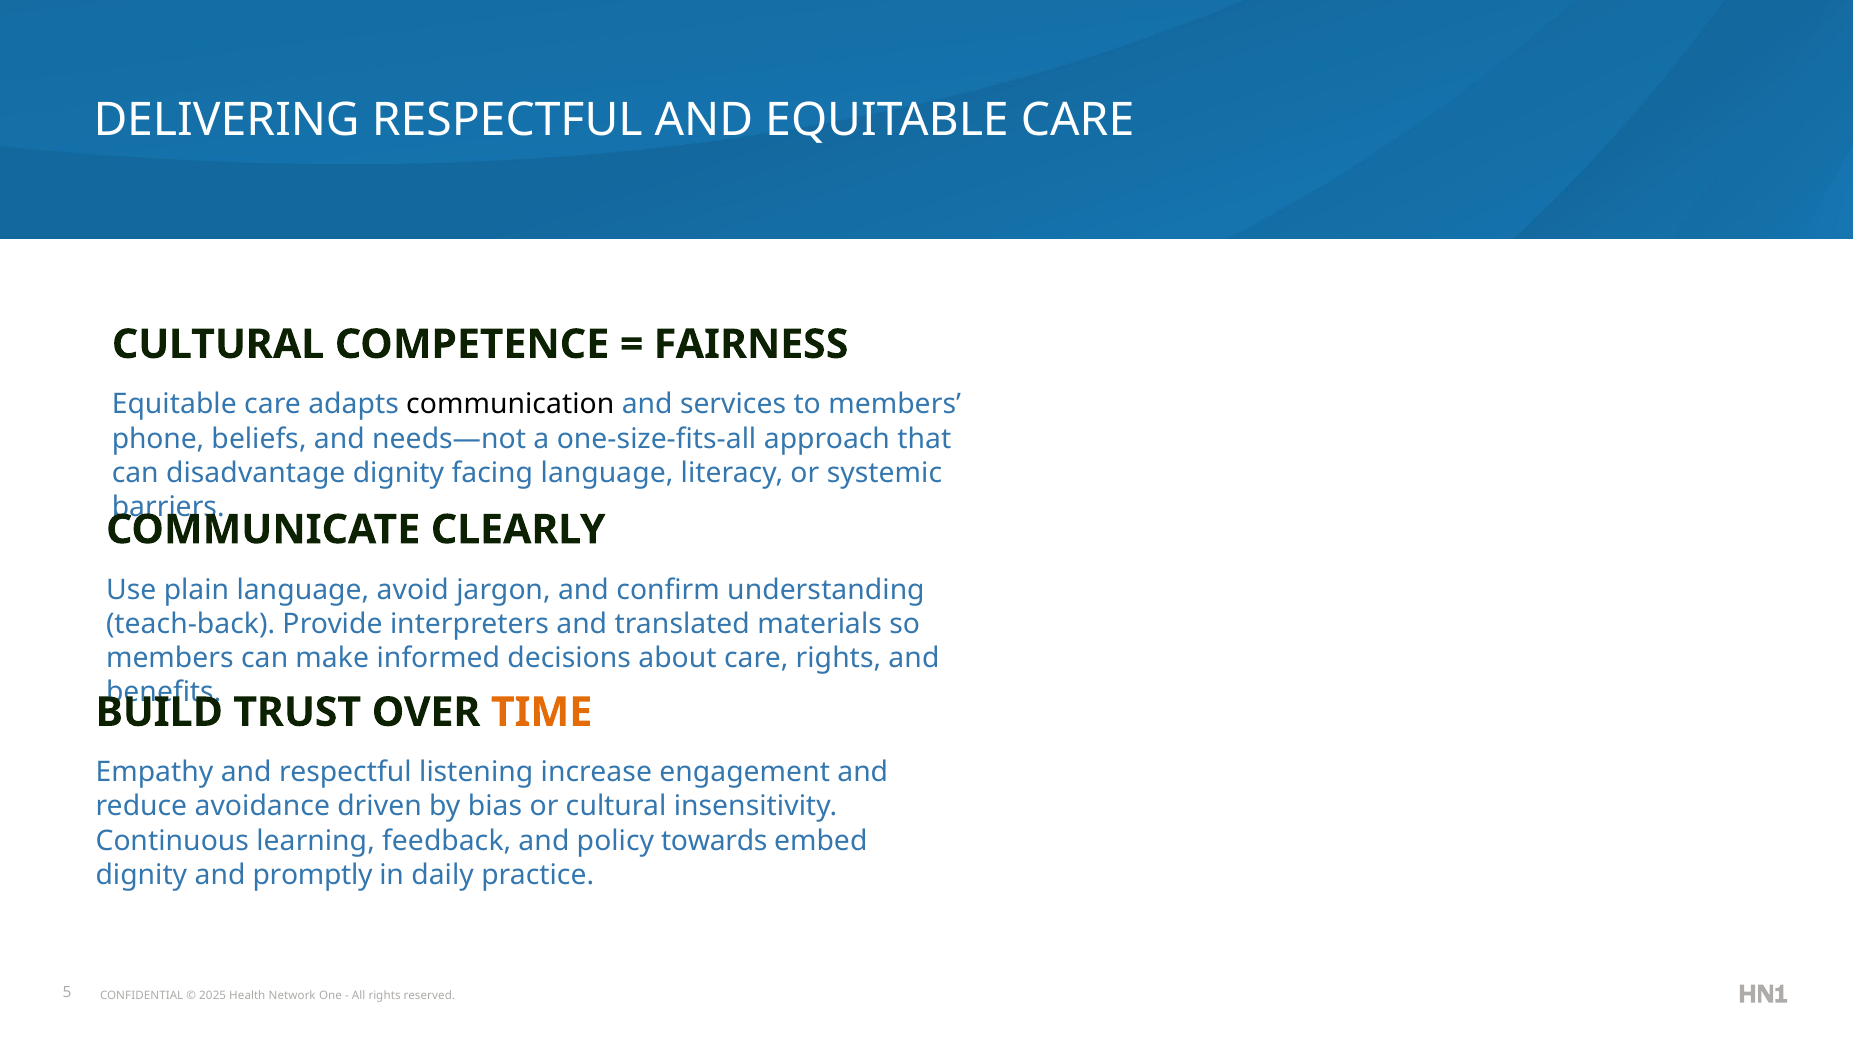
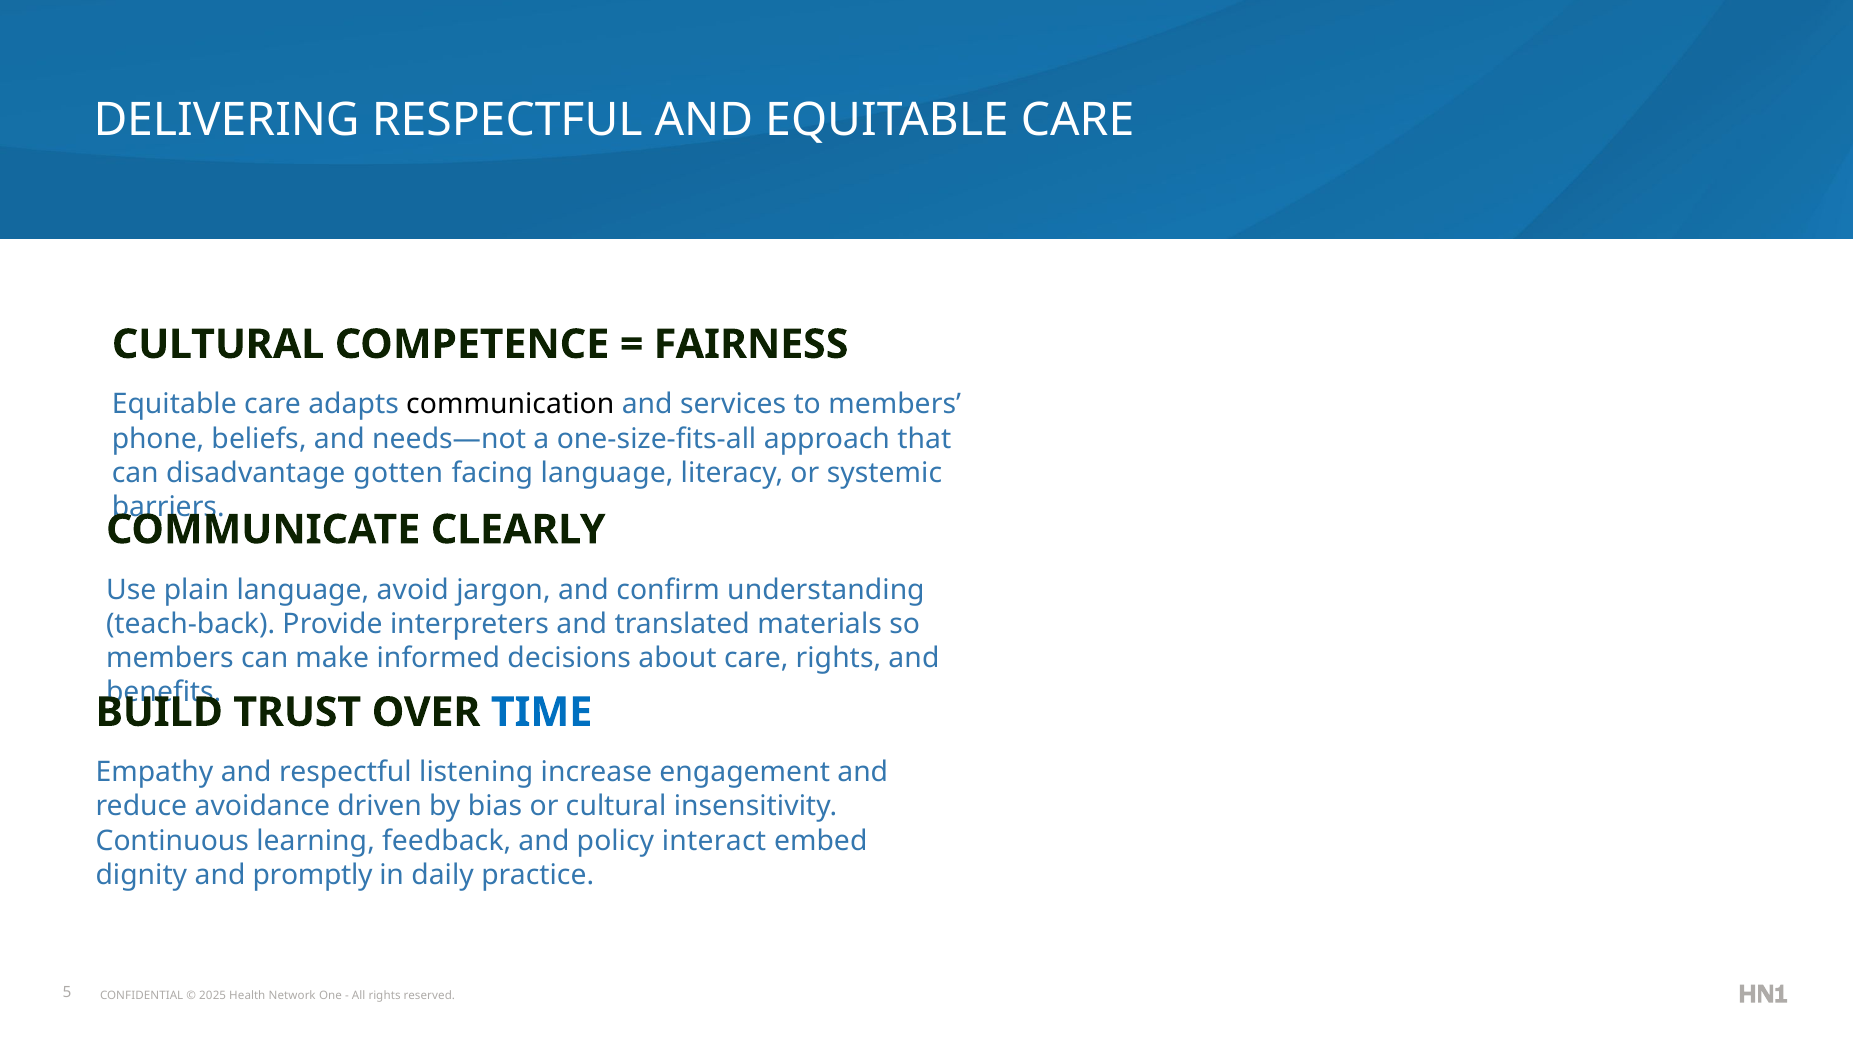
disadvantage dignity: dignity -> gotten (398, 473)
TIME colour: orange -> blue (542, 712)
towards: towards -> interact (714, 840)
